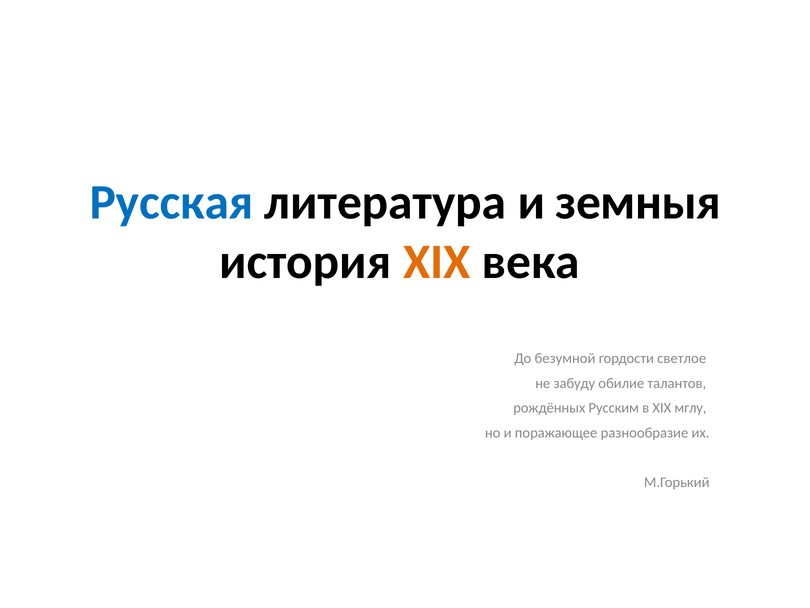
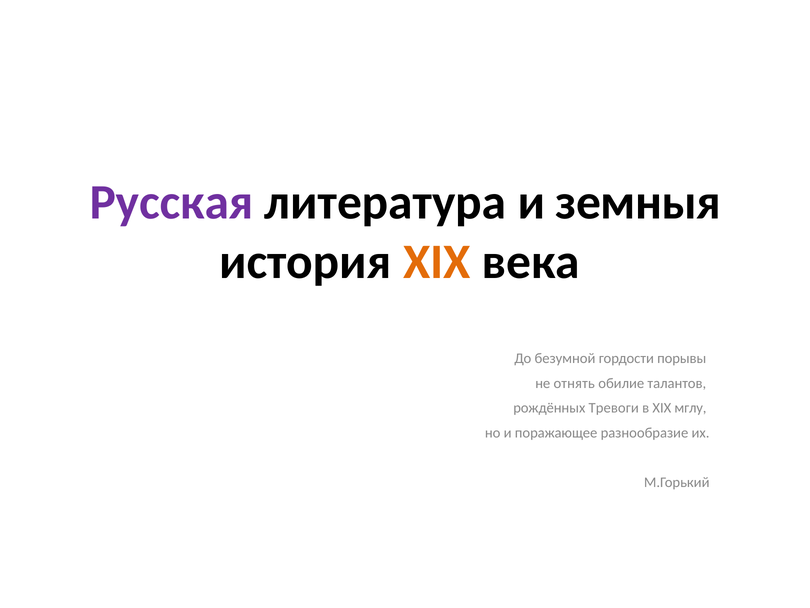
Русская colour: blue -> purple (172, 202)
светлое: светлое -> порывы (682, 358)
забуду: забуду -> отнять (574, 383)
Русским: Русским -> Тревоги (614, 408)
